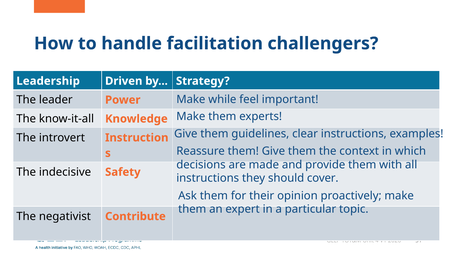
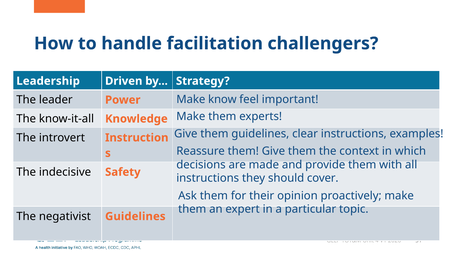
while: while -> know (222, 99)
negativist Contribute: Contribute -> Guidelines (135, 216)
